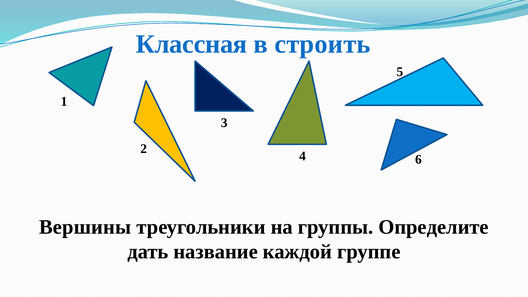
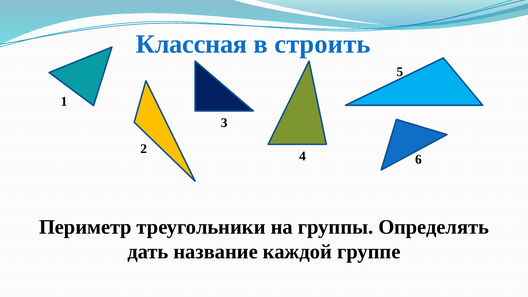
Вершины: Вершины -> Периметр (85, 227)
Определите: Определите -> Определять (434, 227)
